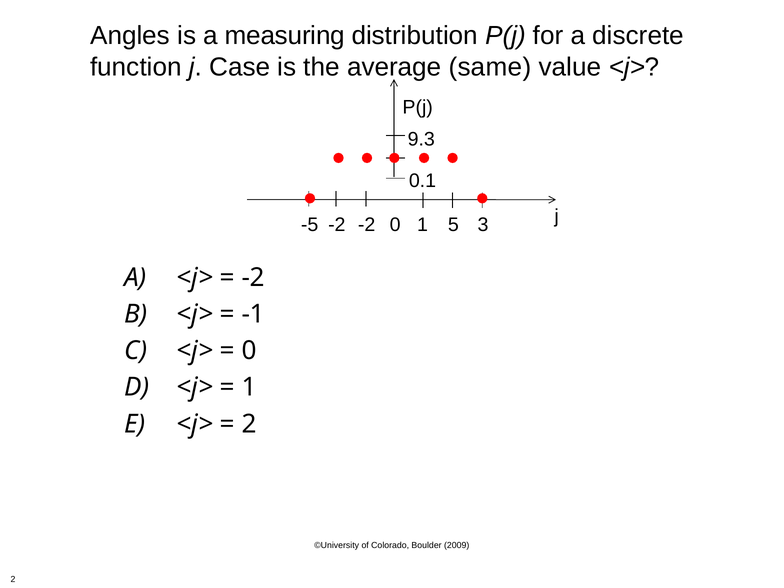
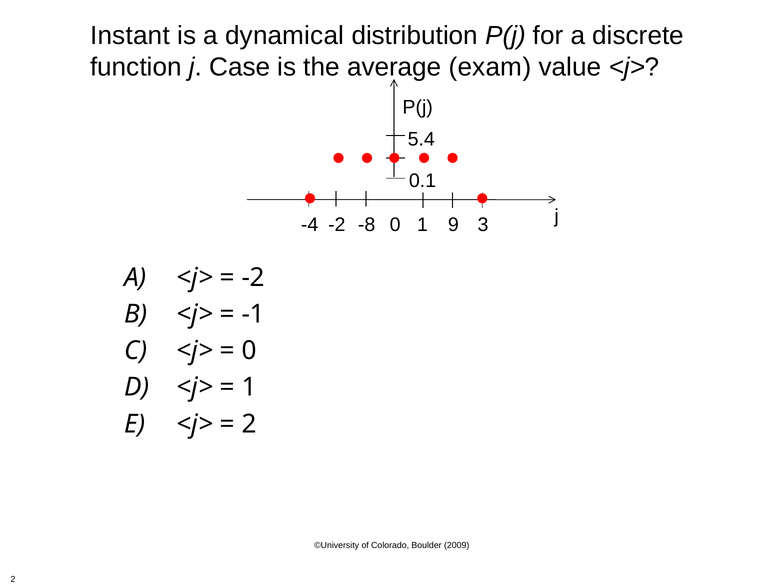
Angles: Angles -> Instant (130, 36)
measuring: measuring -> dynamical (285, 36)
same: same -> exam (490, 67)
9.3: 9.3 -> 5.4 (421, 139)
-5: -5 -> -4 (310, 225)
-2: -2 -> -8 (367, 225)
5: 5 -> 9 (453, 225)
